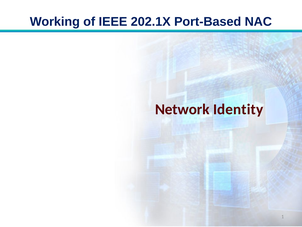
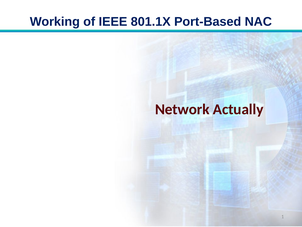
202.1X: 202.1X -> 801.1X (151, 22)
Identity: Identity -> Actually (238, 109)
